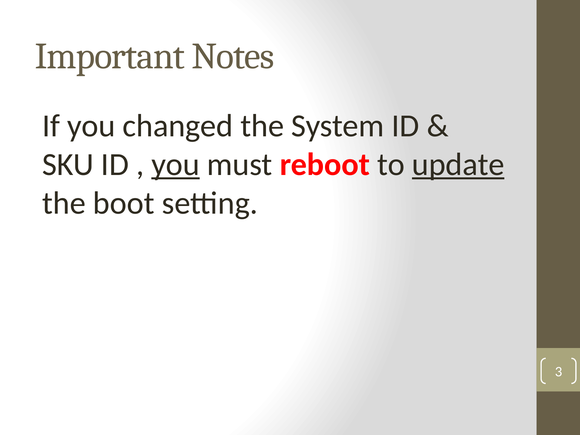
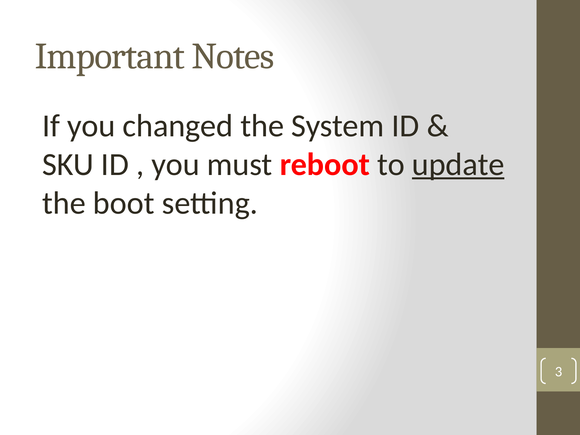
you underline: present -> none (176, 165)
